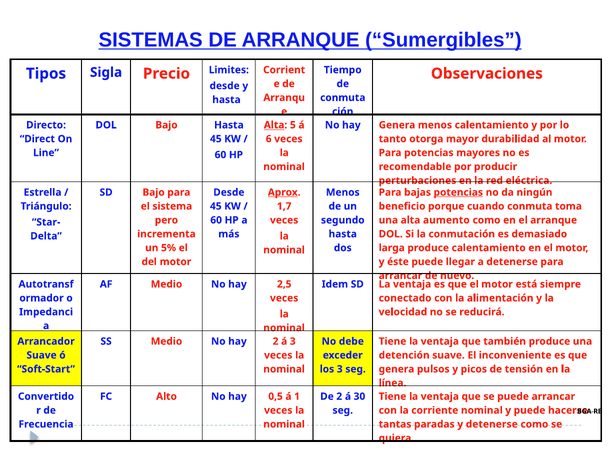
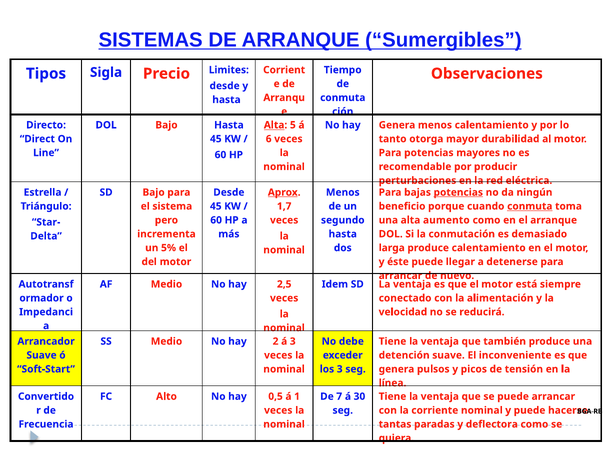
conmuta underline: none -> present (530, 206)
De 2: 2 -> 7 (339, 396)
y detenerse: detenerse -> deflectora (492, 424)
